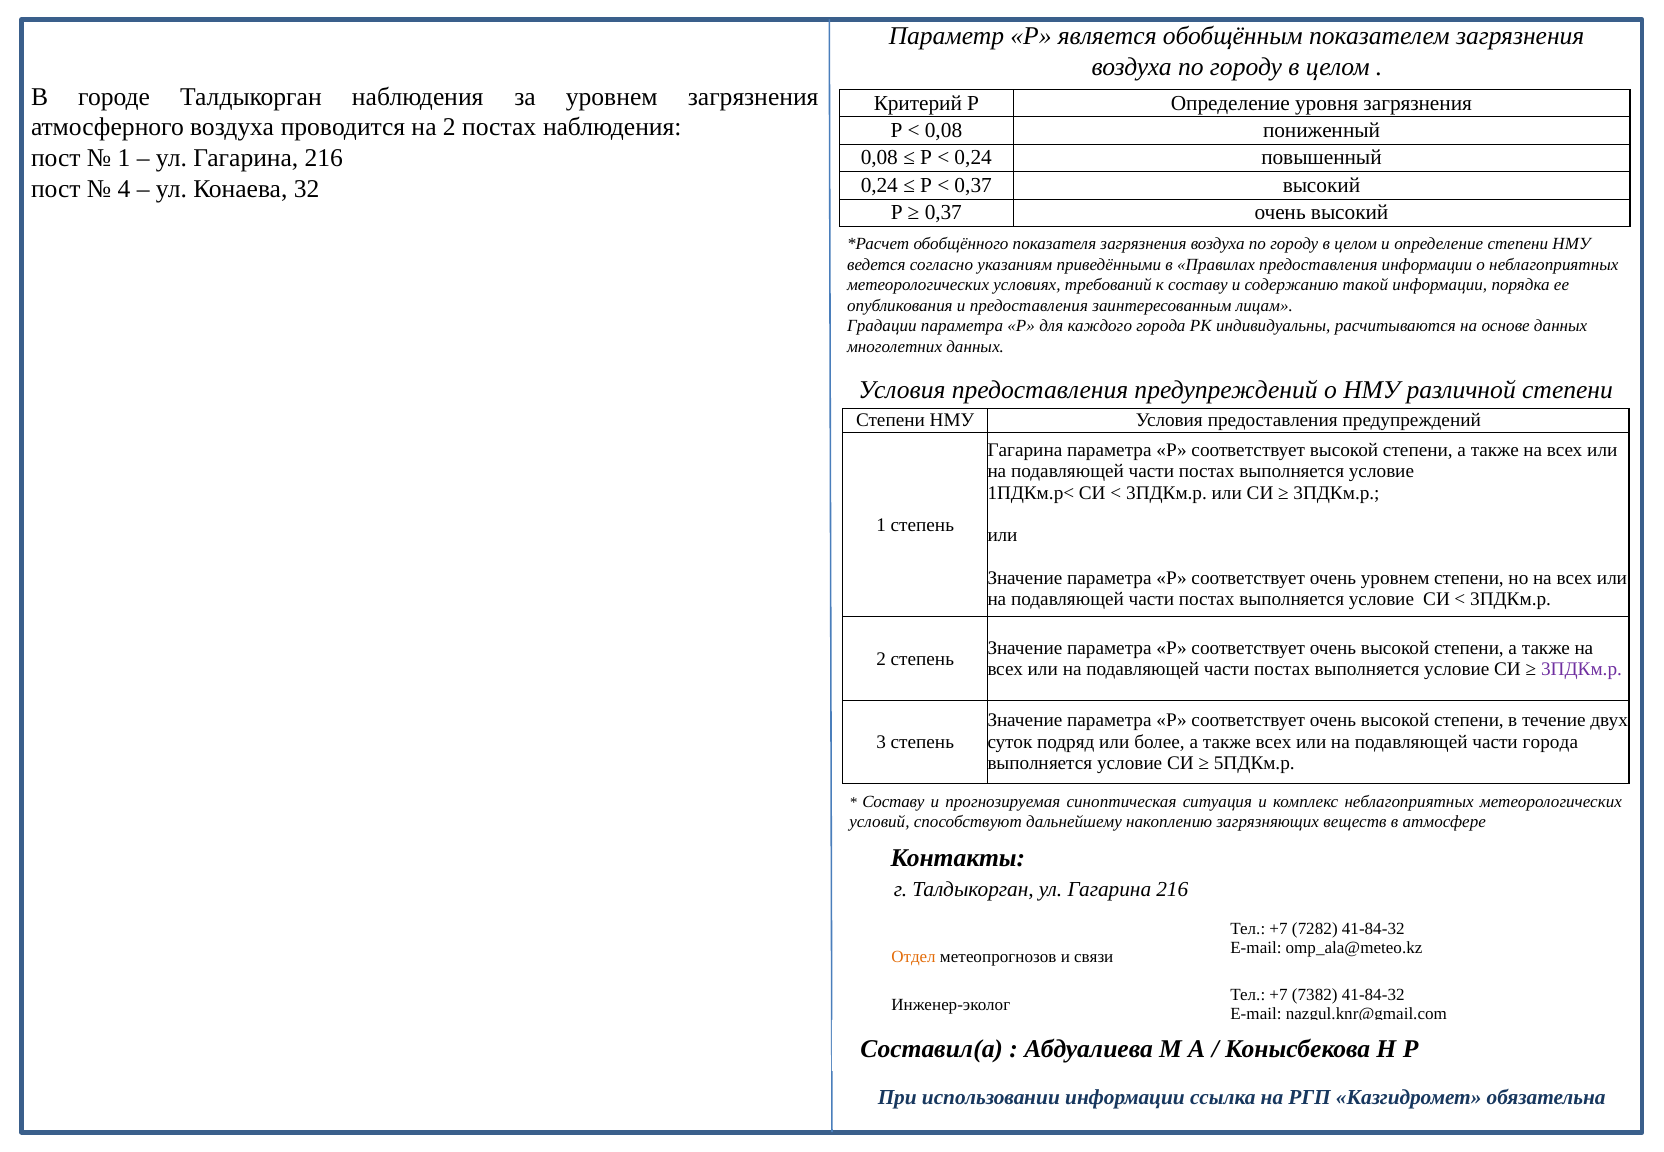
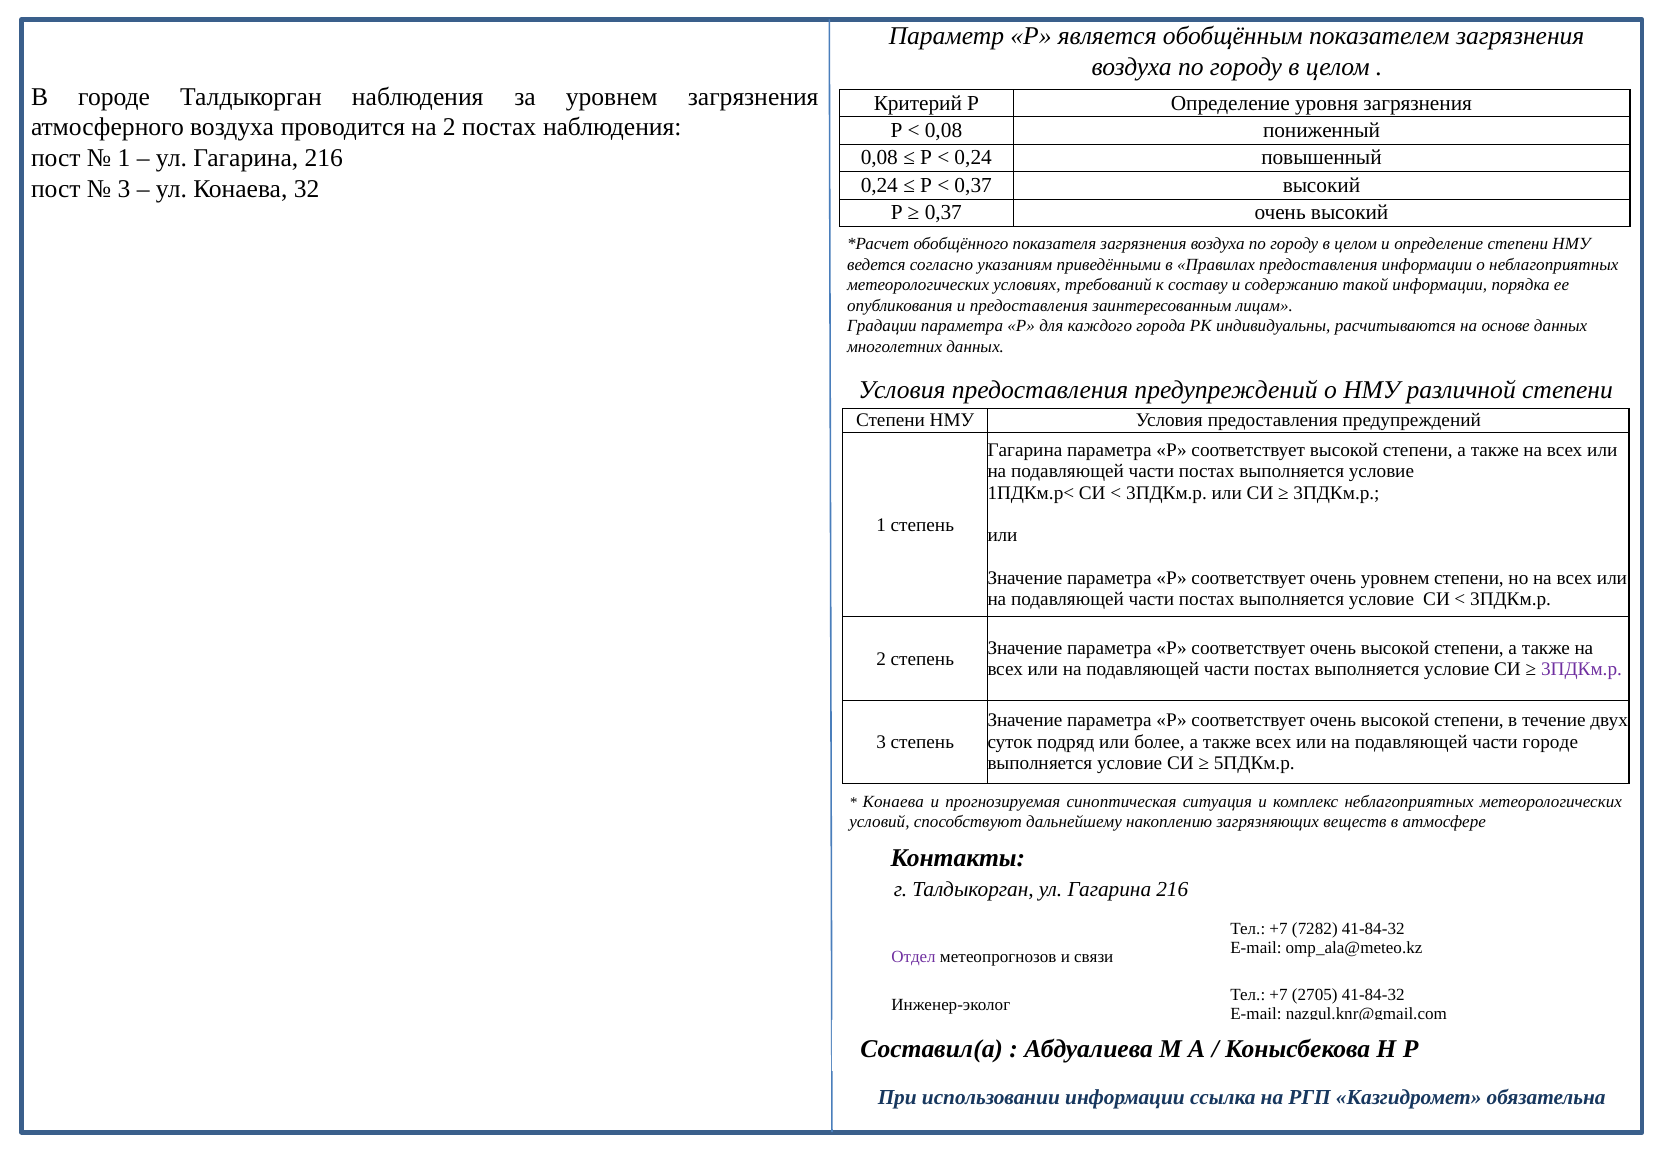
4: 4 -> 3 (124, 189)
части города: города -> городе (1550, 742)
Составу: Составу -> Конаева (893, 802)
Отдел colour: orange -> purple (914, 957)
7382: 7382 -> 2705 (1315, 995)
